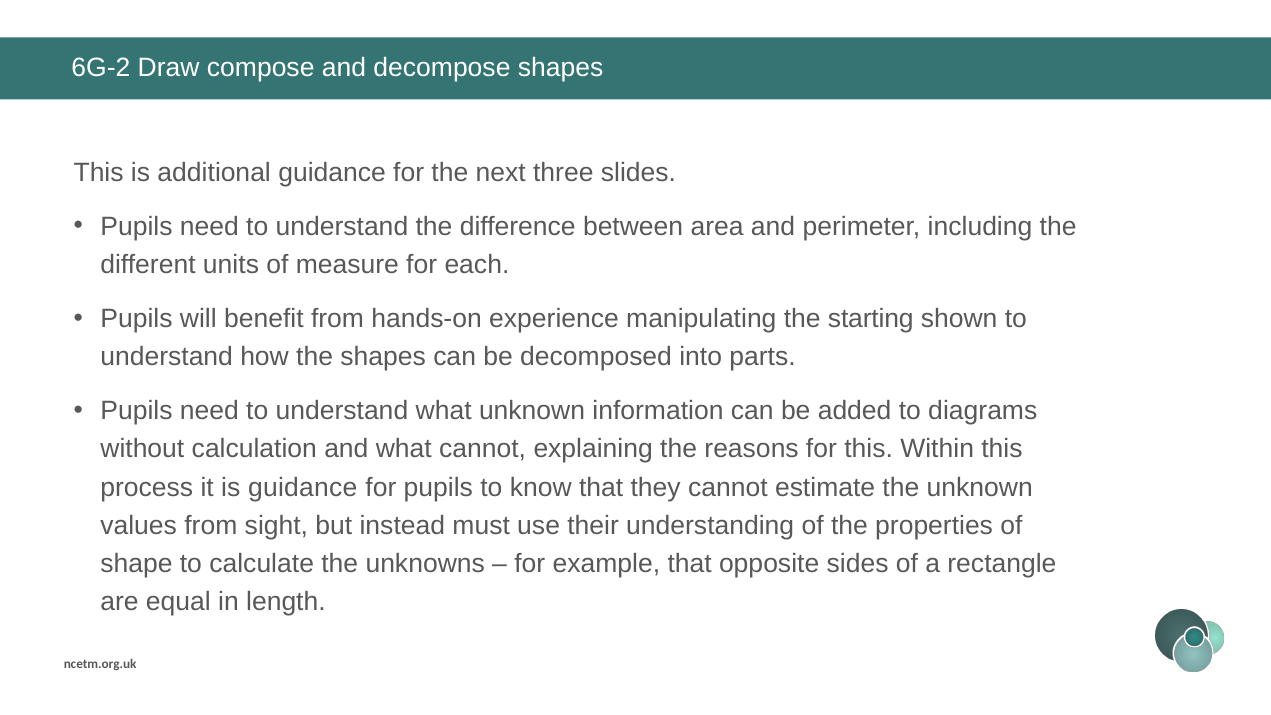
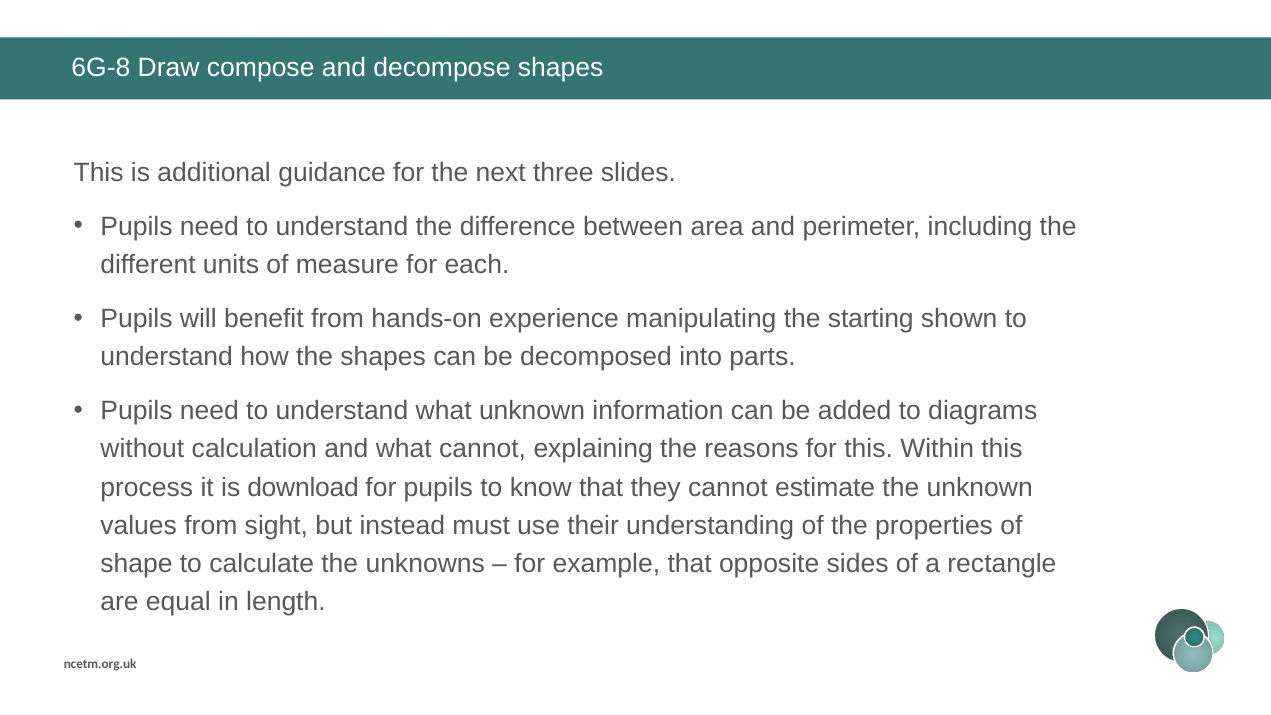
6G-2: 6G-2 -> 6G-8 (101, 67)
is guidance: guidance -> download (303, 487)
